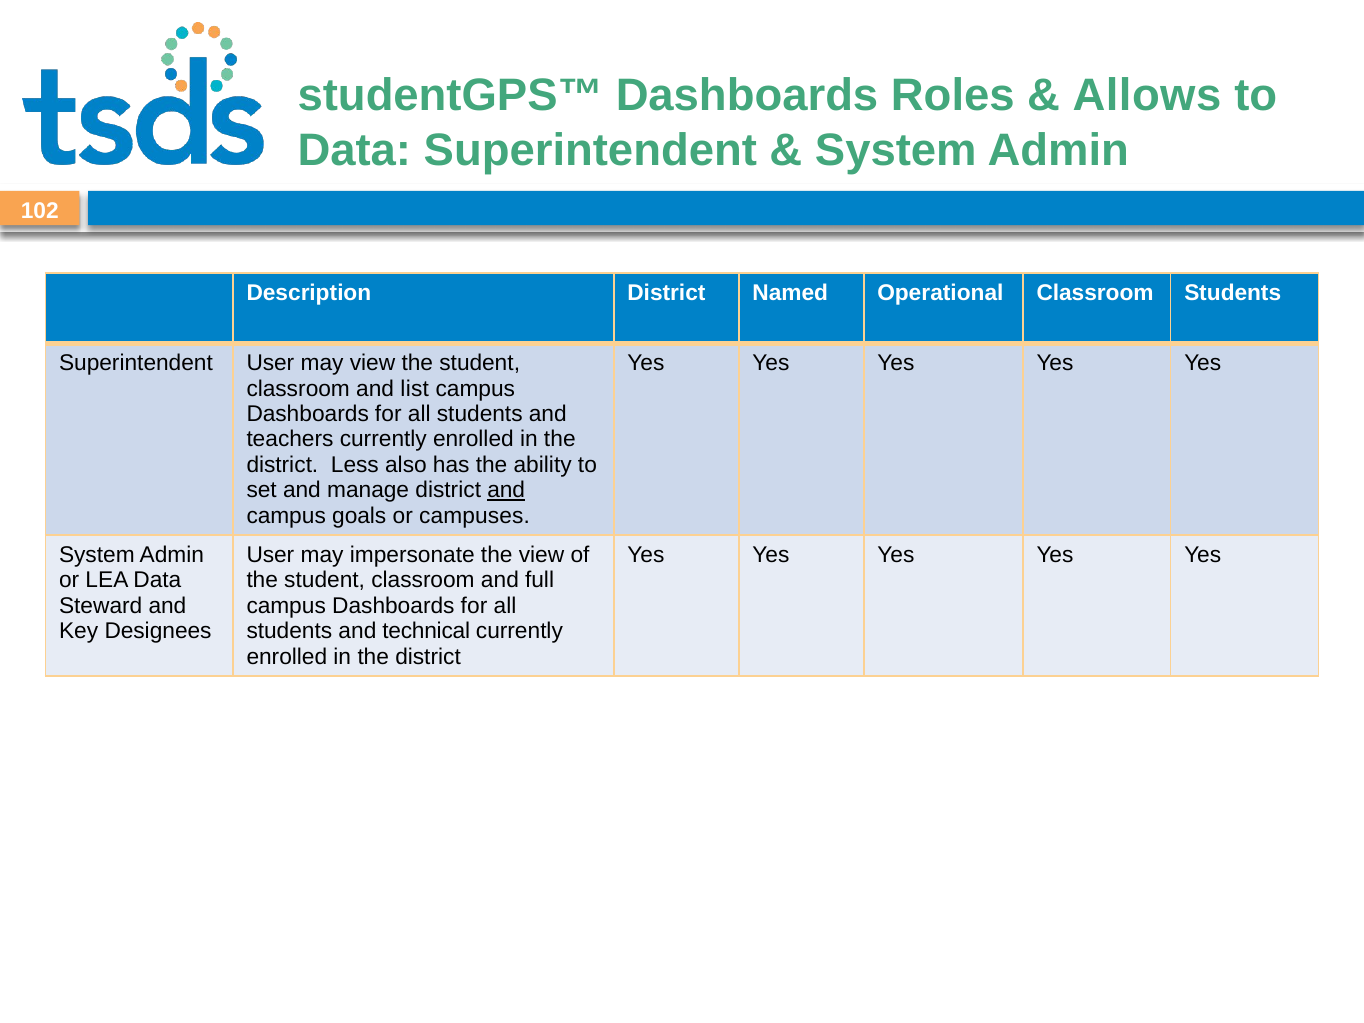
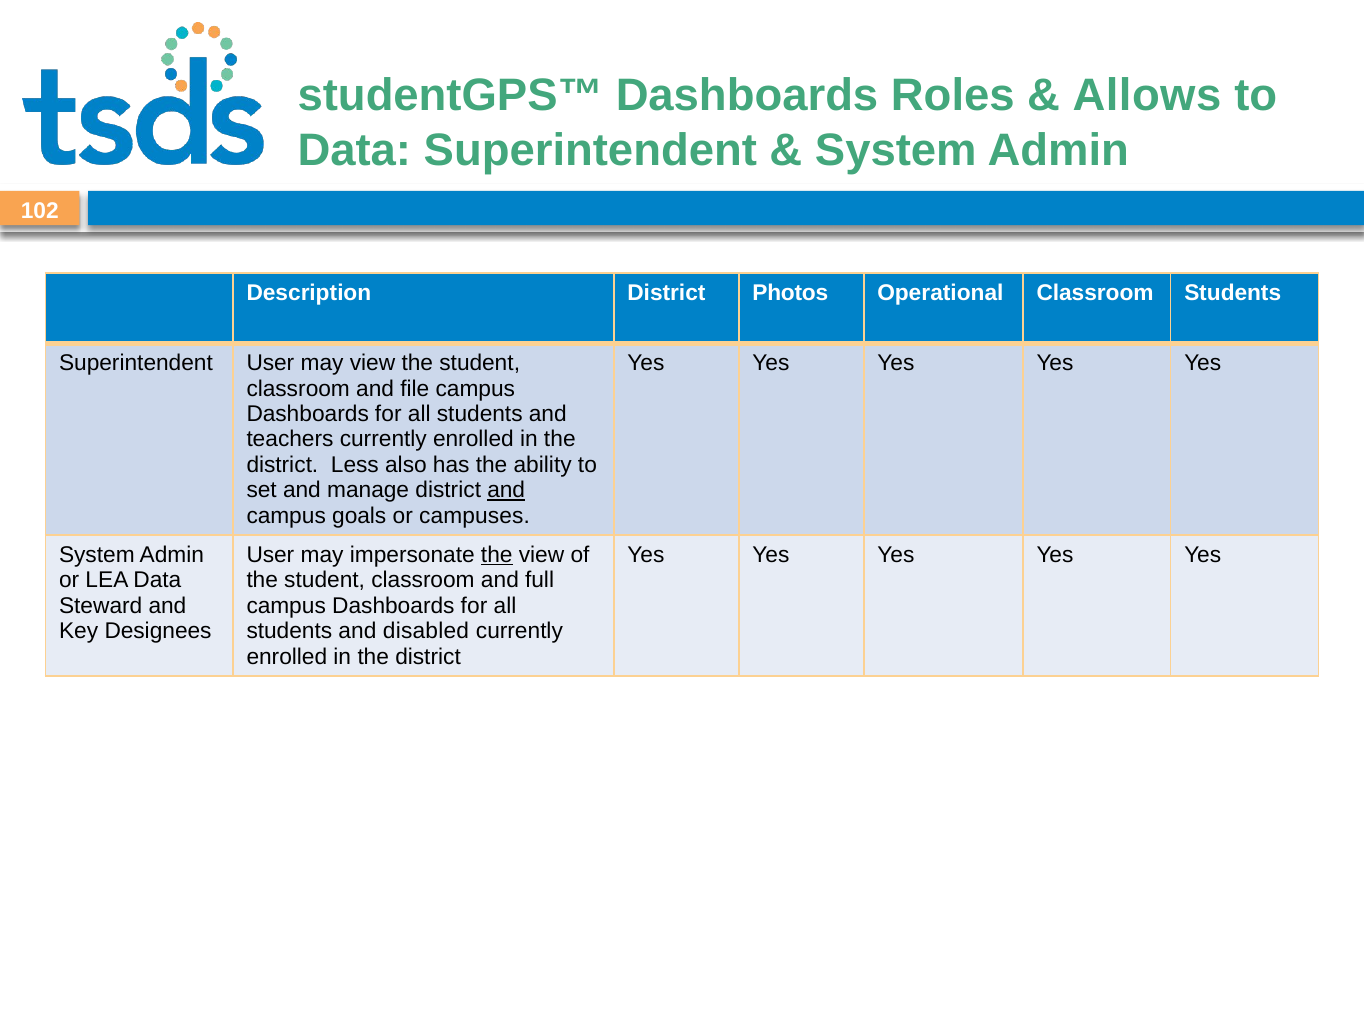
Named: Named -> Photos (790, 293)
list: list -> file (415, 389)
the underline: none -> present (497, 555)
technical: technical -> disabled (426, 631)
